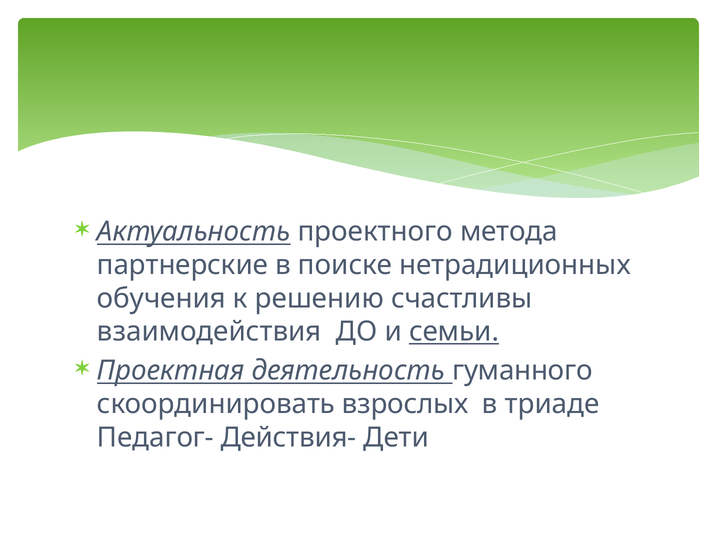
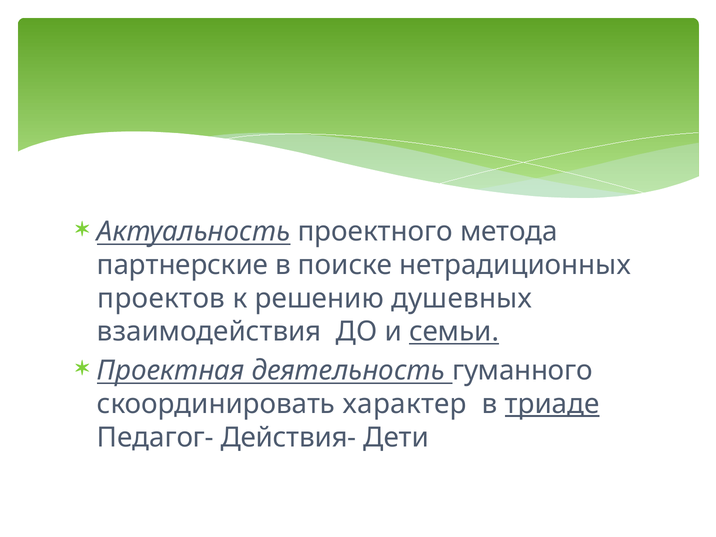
обучения: обучения -> проектов (161, 298)
счастливы: счастливы -> душевных (461, 298)
взрослых: взрослых -> характер (405, 404)
триаде underline: none -> present (552, 404)
